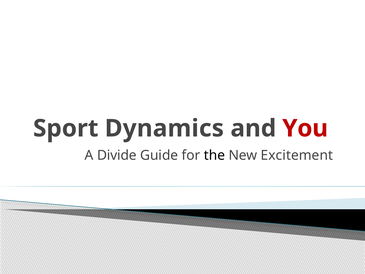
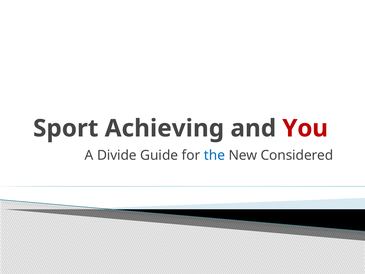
Dynamics: Dynamics -> Achieving (164, 128)
the colour: black -> blue (214, 155)
Excitement: Excitement -> Considered (297, 155)
